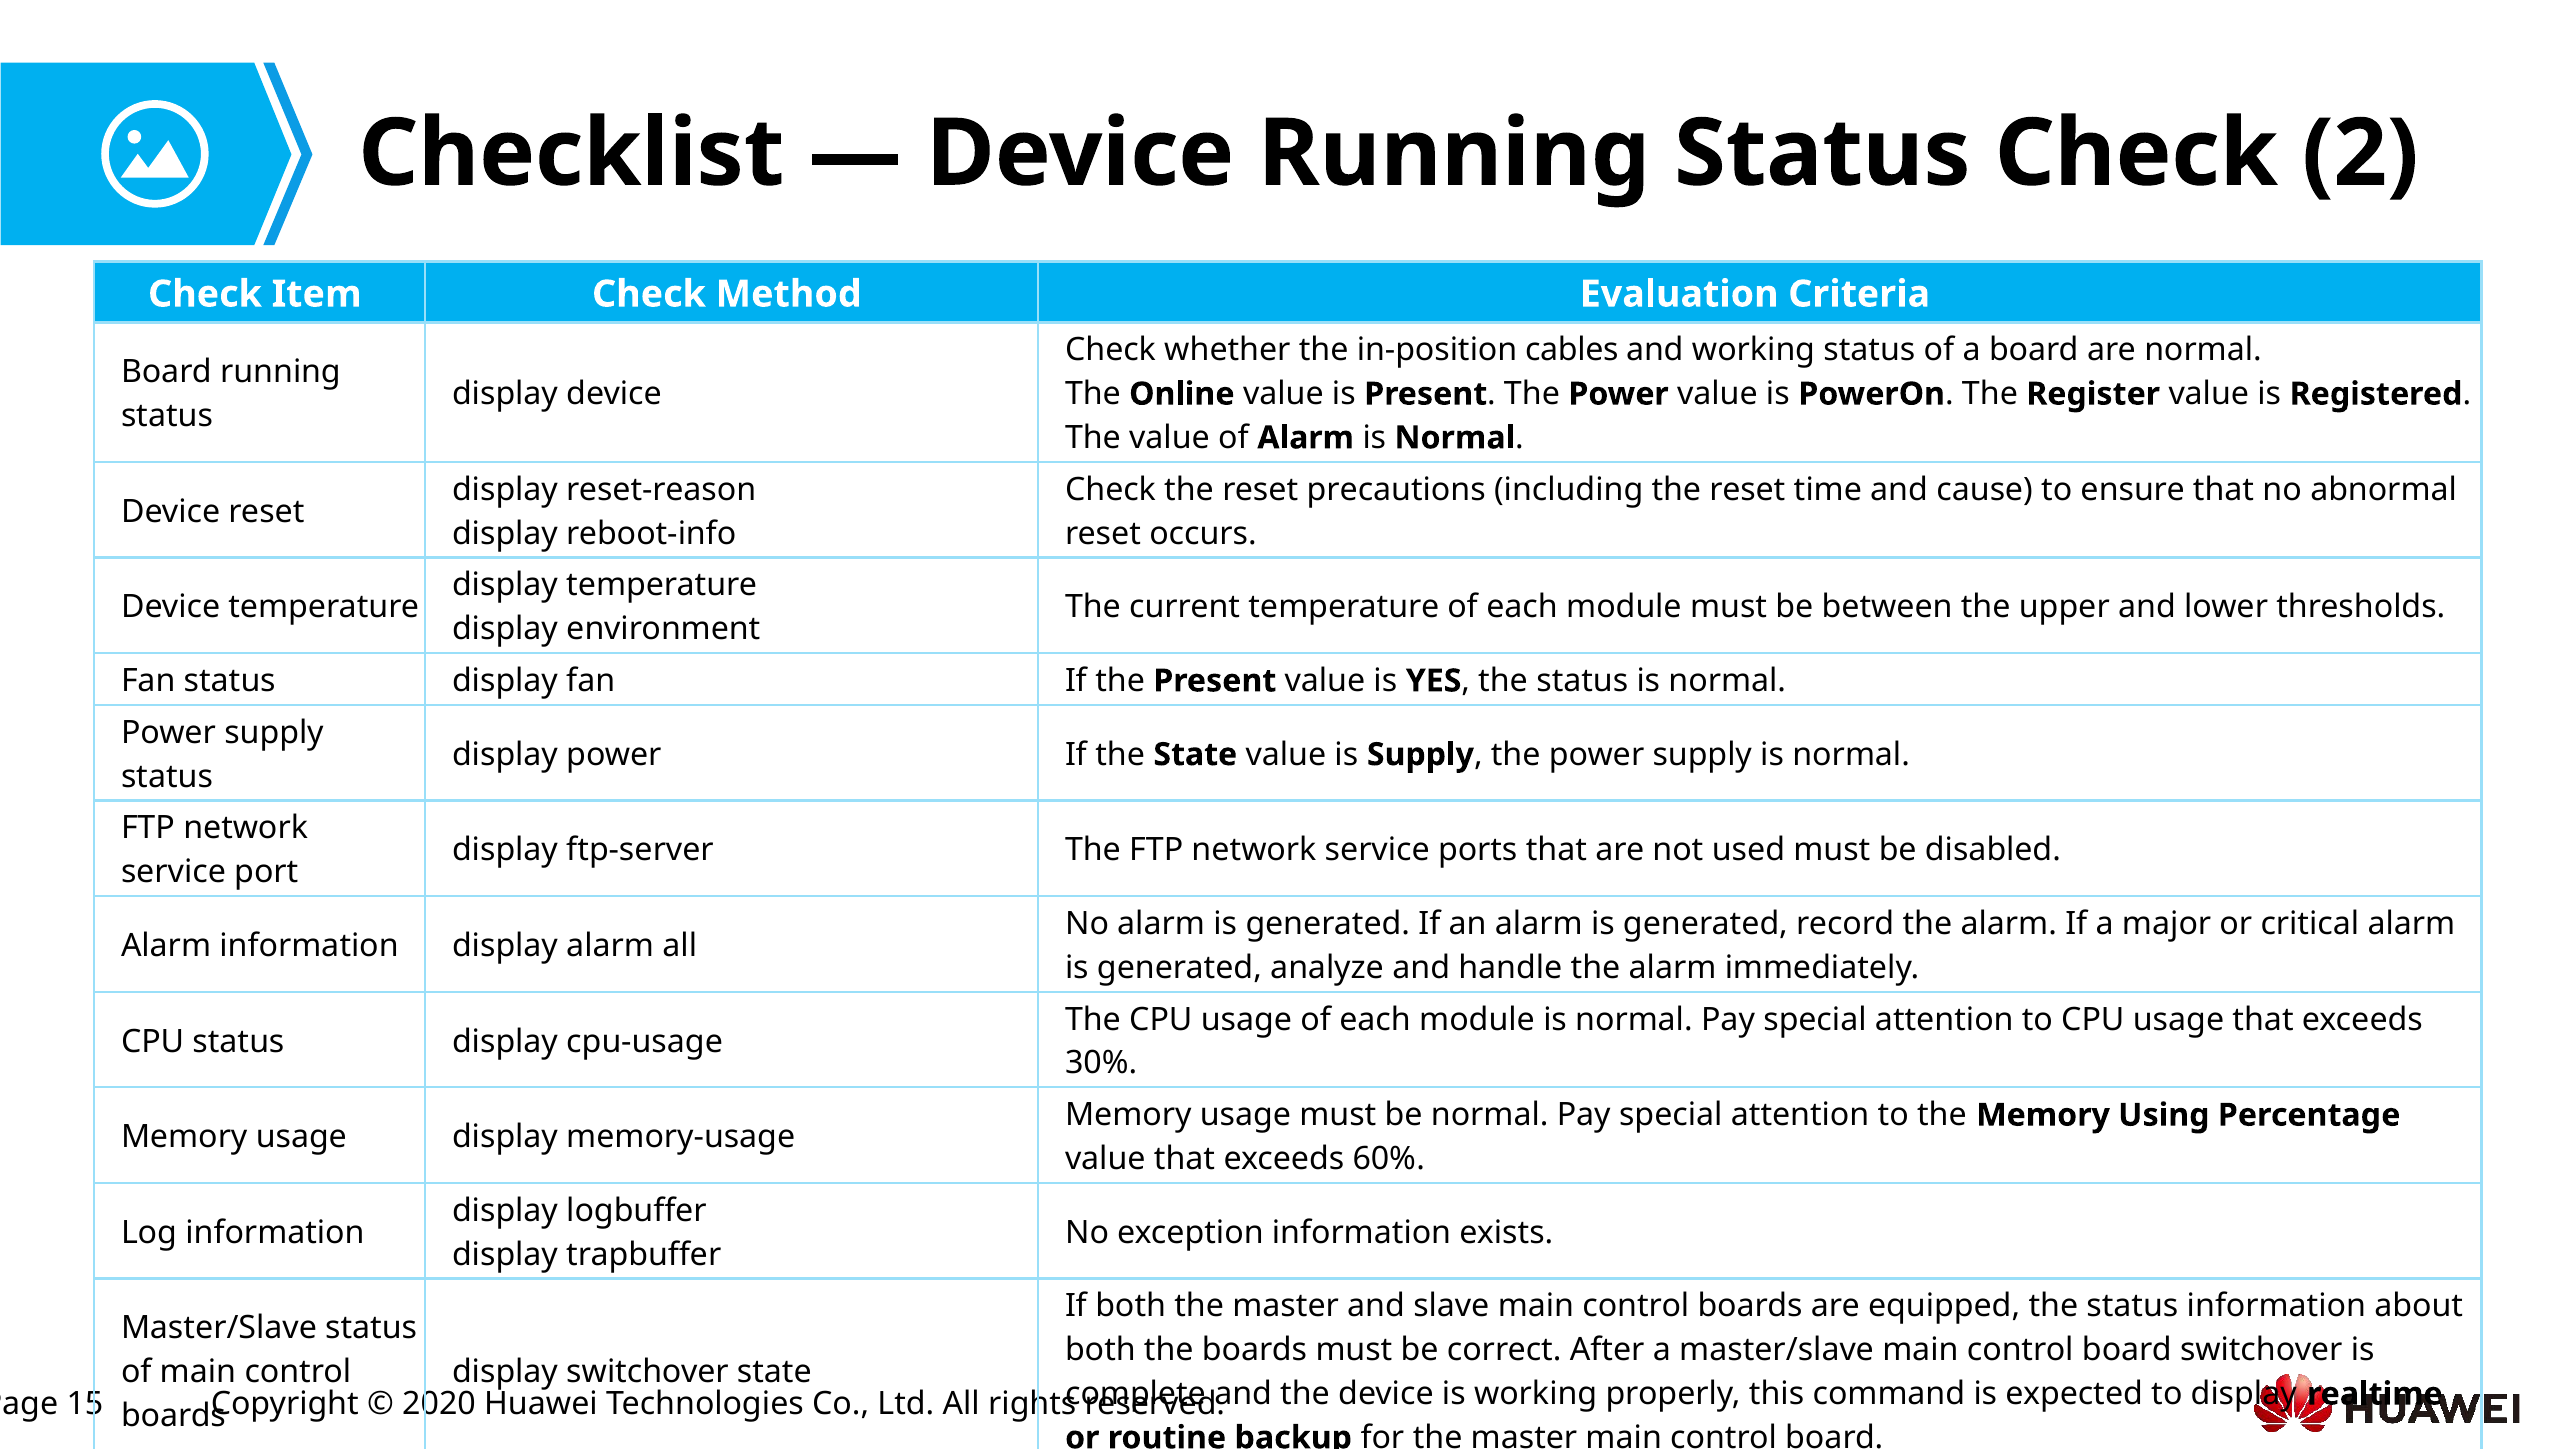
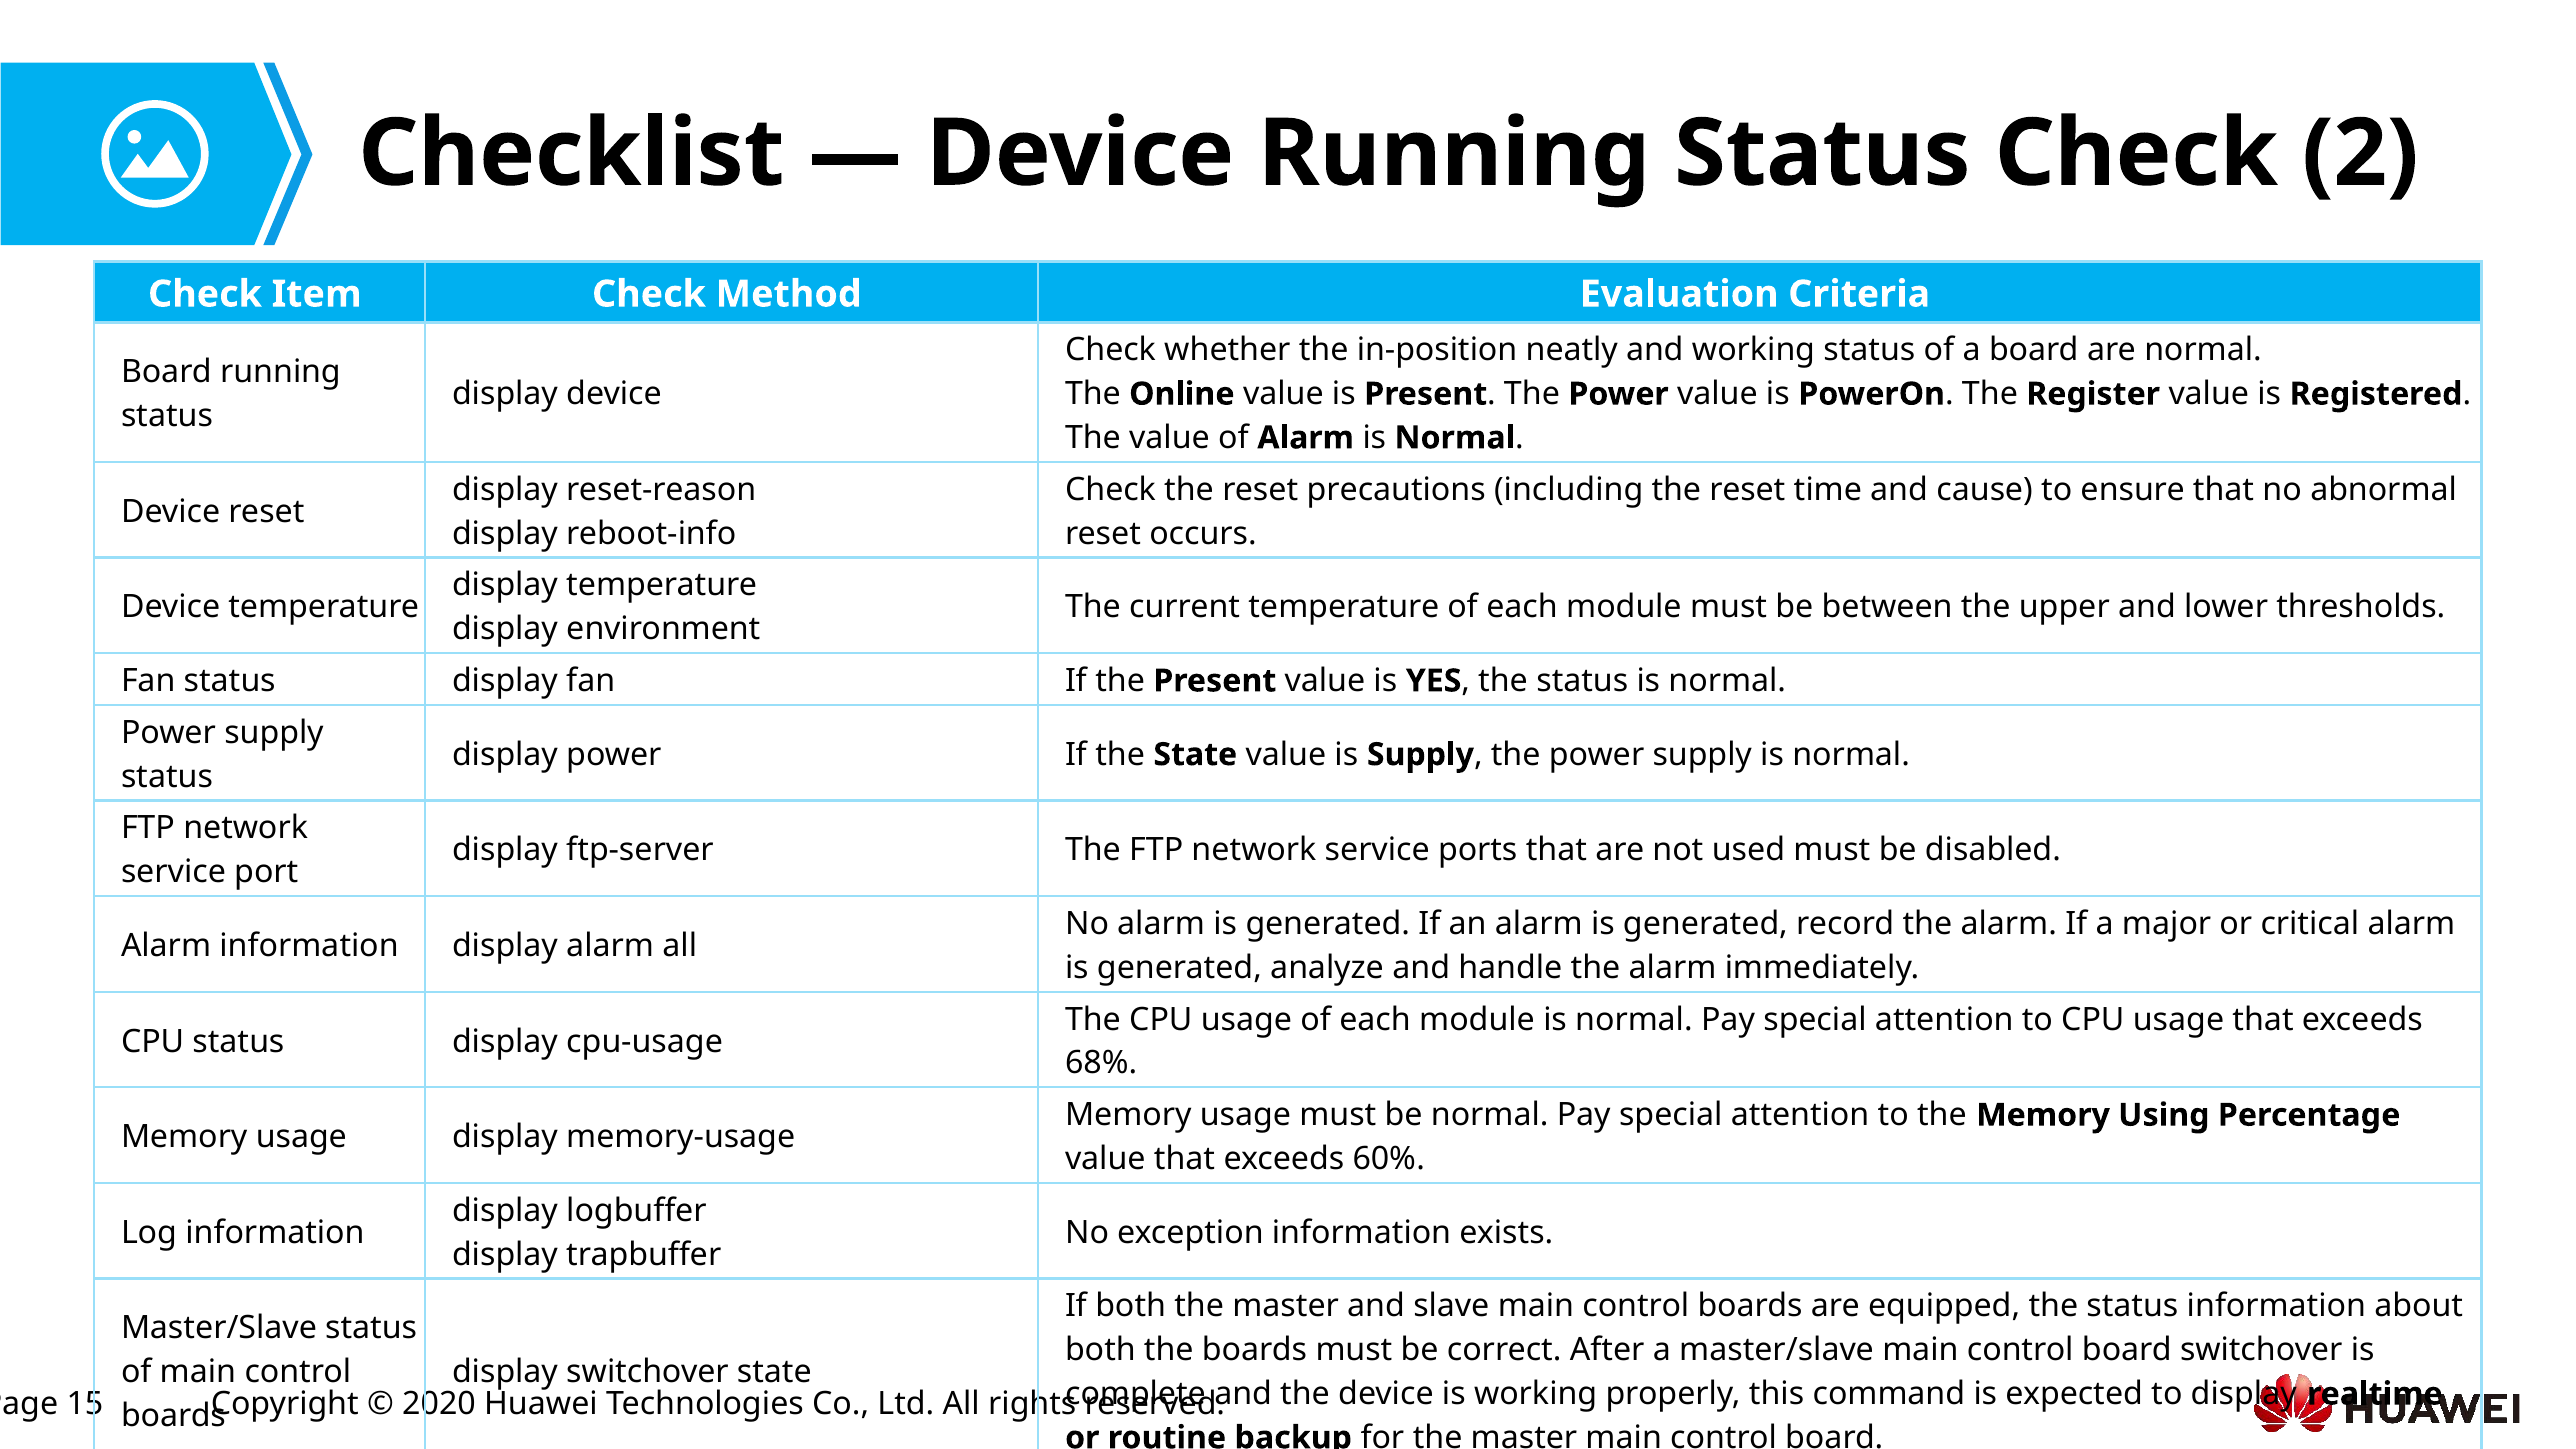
cables: cables -> neatly (1572, 350)
30%: 30% -> 68% (1101, 1063)
